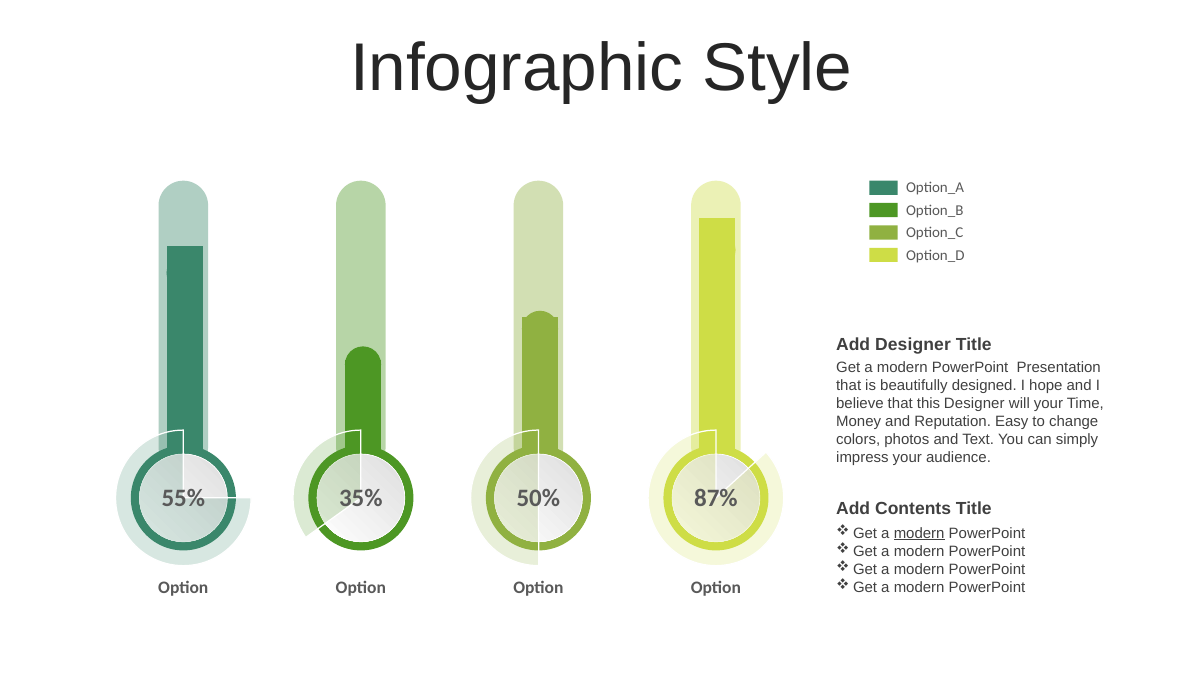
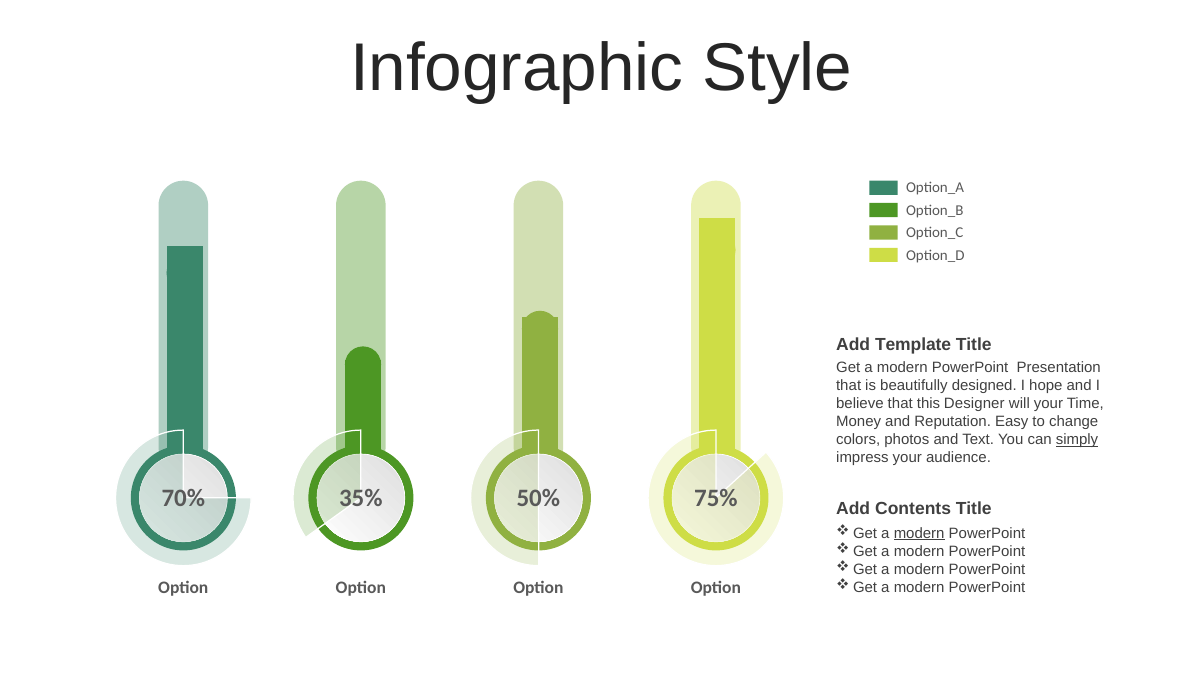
Add Designer: Designer -> Template (913, 344)
simply underline: none -> present (1077, 440)
55%: 55% -> 70% (183, 498)
87%: 87% -> 75% (716, 498)
